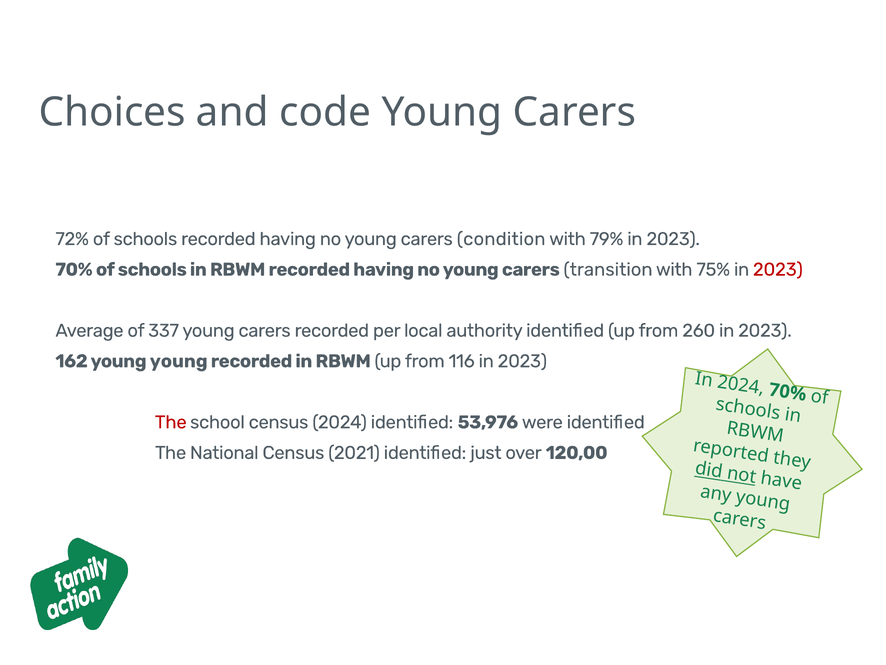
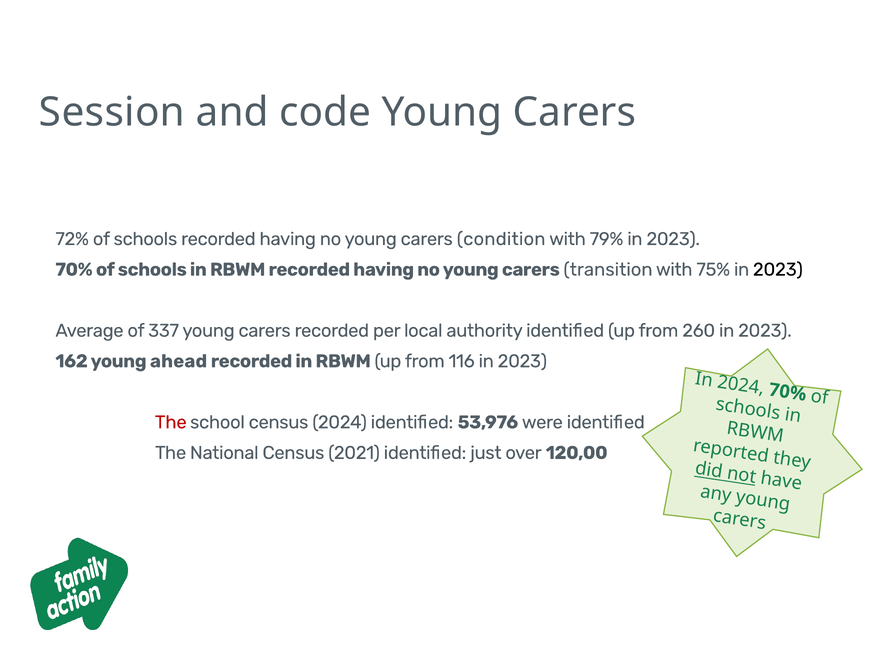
Choices: Choices -> Session (112, 112)
2023 colour: red -> black (778, 269)
young young: young -> ahead (179, 361)
